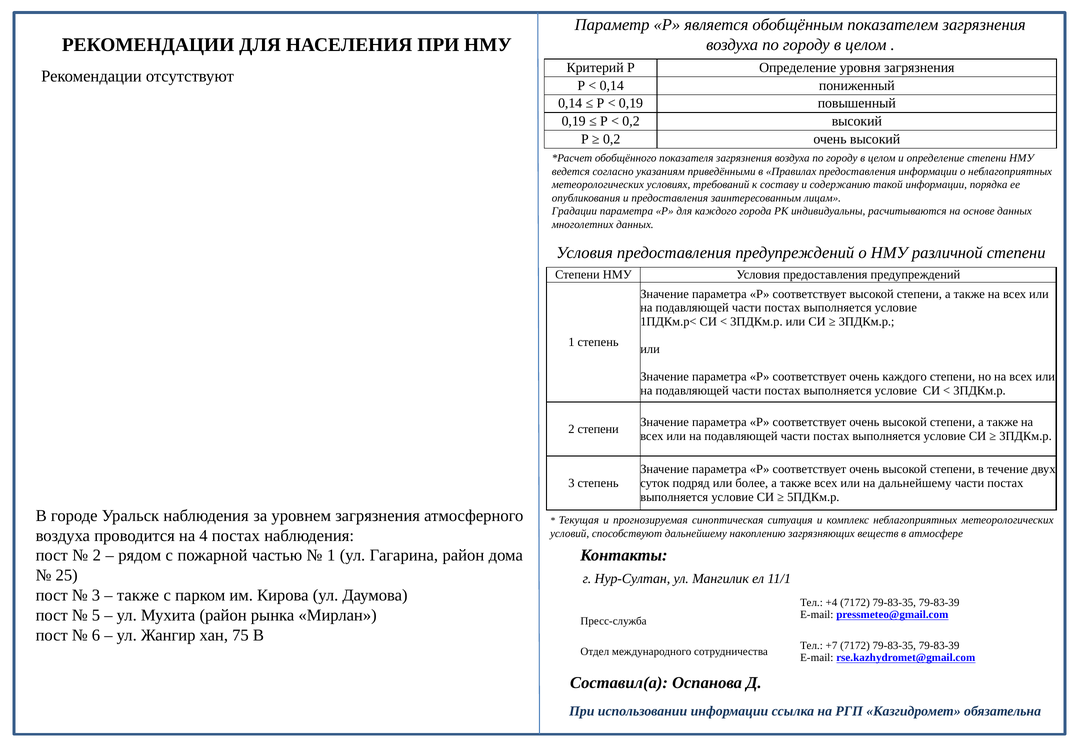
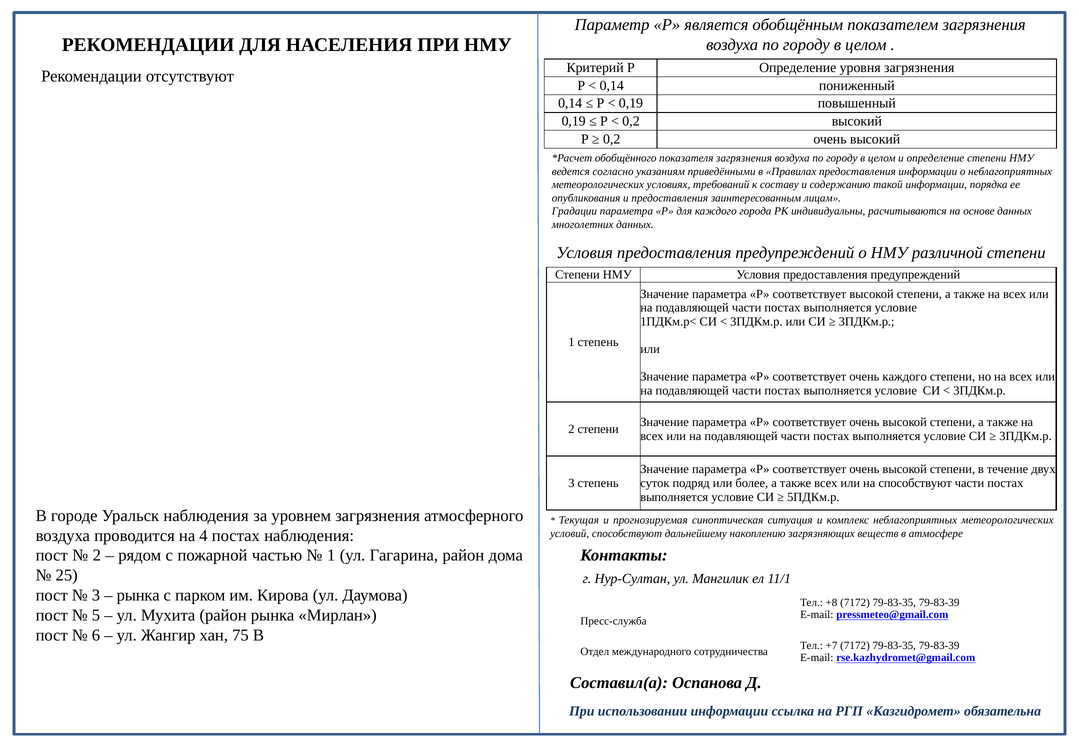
на дальнейшему: дальнейшему -> способствуют (915, 483)
также: также -> рынка (138, 595)
+4: +4 -> +8 (831, 602)
